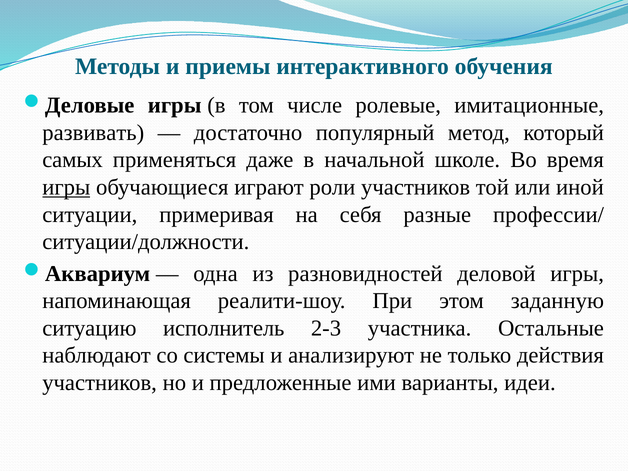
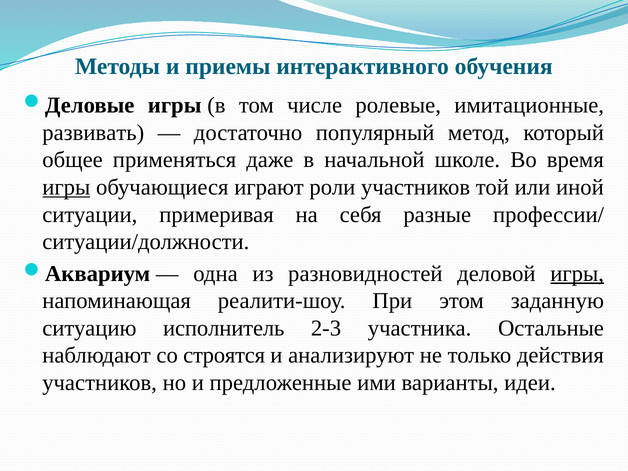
самых: самых -> общее (73, 160)
игры underline: none -> present (577, 274)
системы: системы -> строятся (224, 355)
